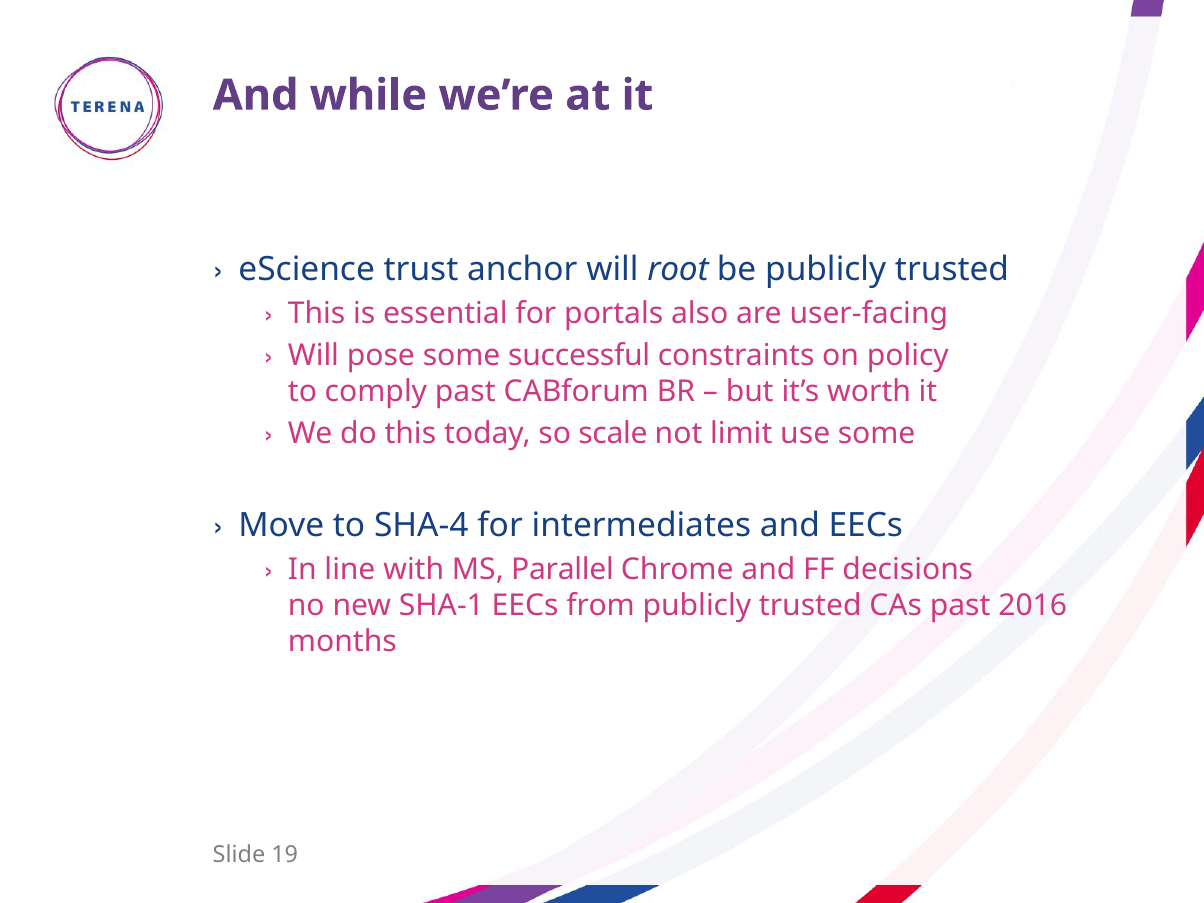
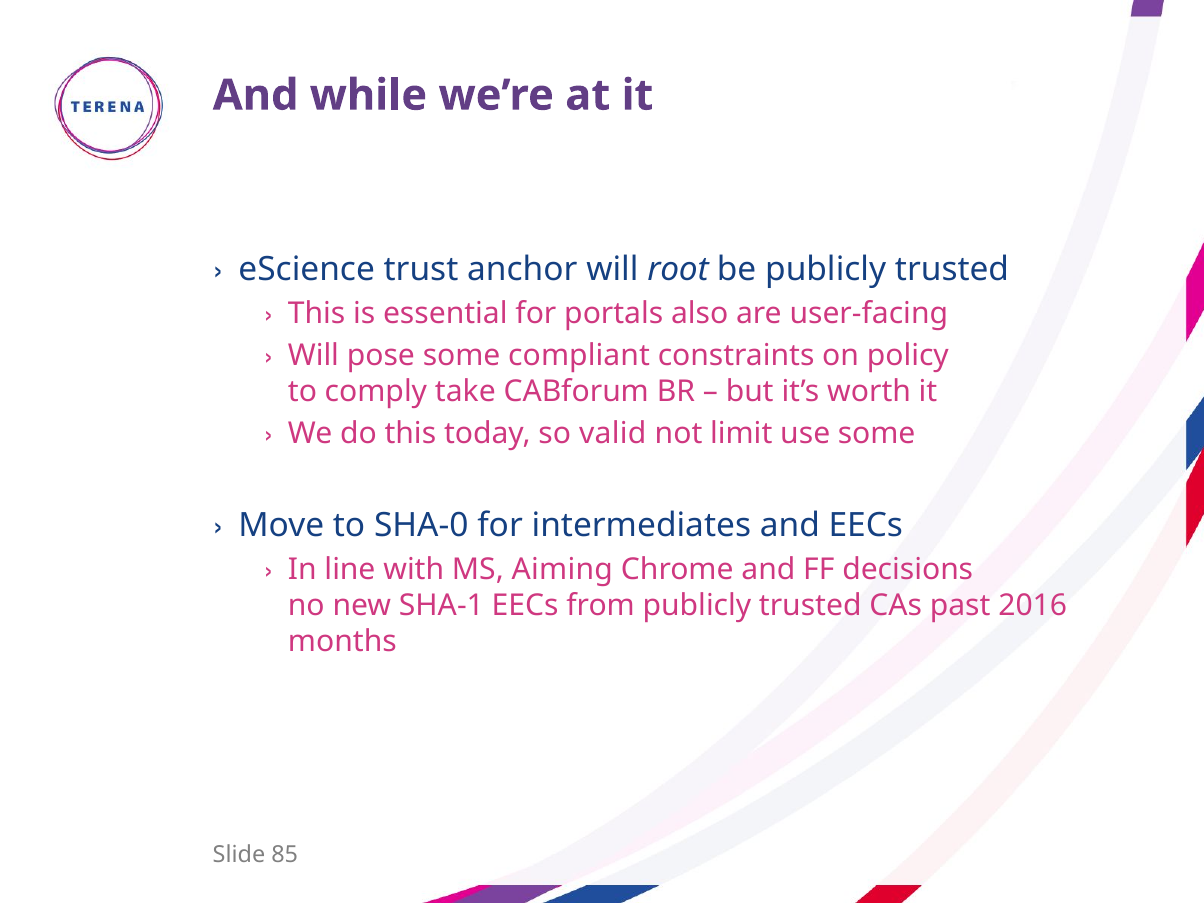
successful: successful -> compliant (579, 355)
comply past: past -> take (465, 391)
scale: scale -> valid (613, 434)
SHA-4: SHA-4 -> SHA-0 (421, 525)
Parallel: Parallel -> Aiming (562, 569)
19: 19 -> 85 (285, 854)
